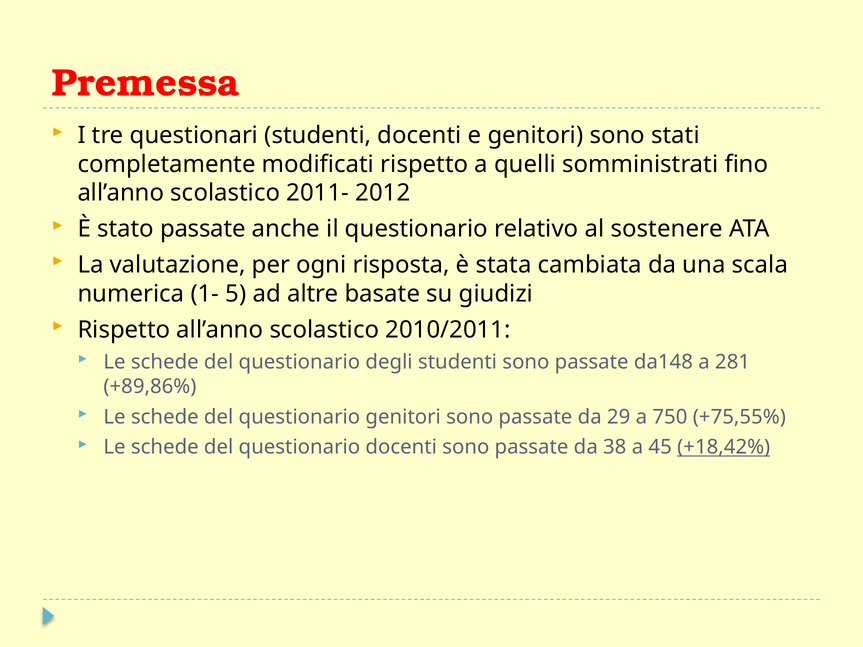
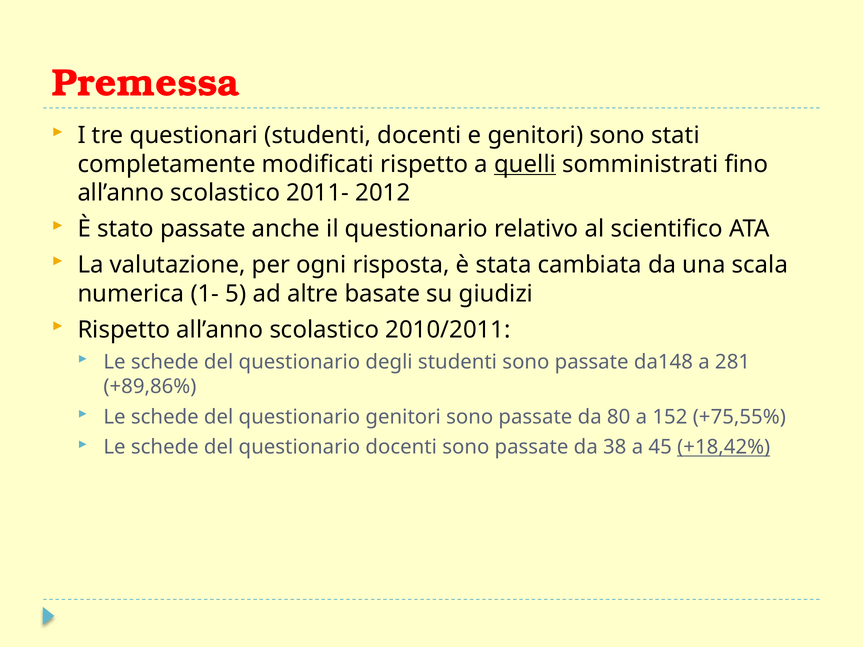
quelli underline: none -> present (525, 164)
sostenere: sostenere -> scientifico (667, 229)
29: 29 -> 80 (619, 417)
750: 750 -> 152 (670, 417)
